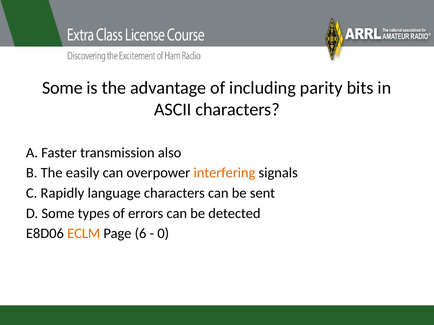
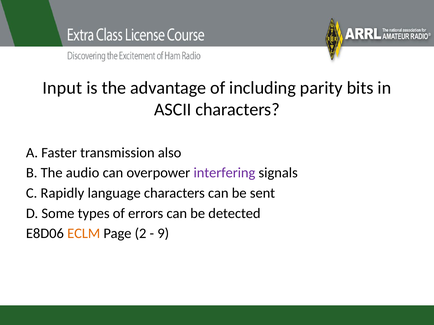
Some: Some -> Input (62, 88)
easily: easily -> audio (83, 173)
interfering colour: orange -> purple (224, 173)
6: 6 -> 2 (141, 234)
0: 0 -> 9 (163, 234)
